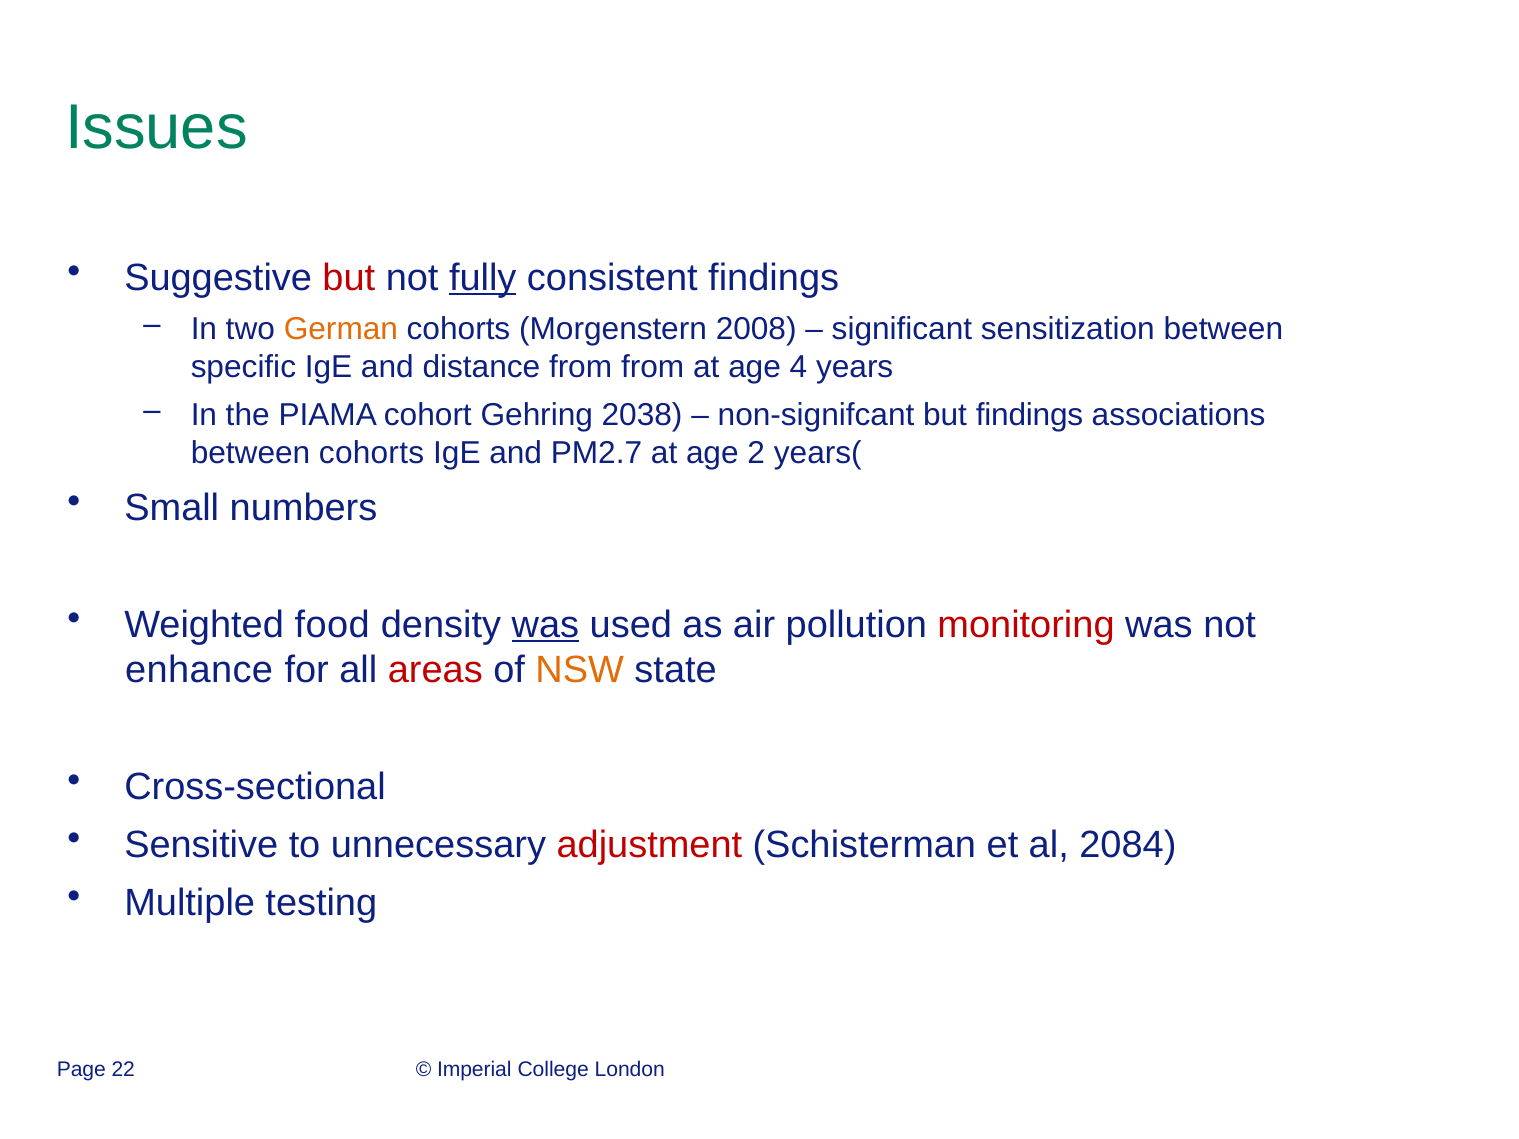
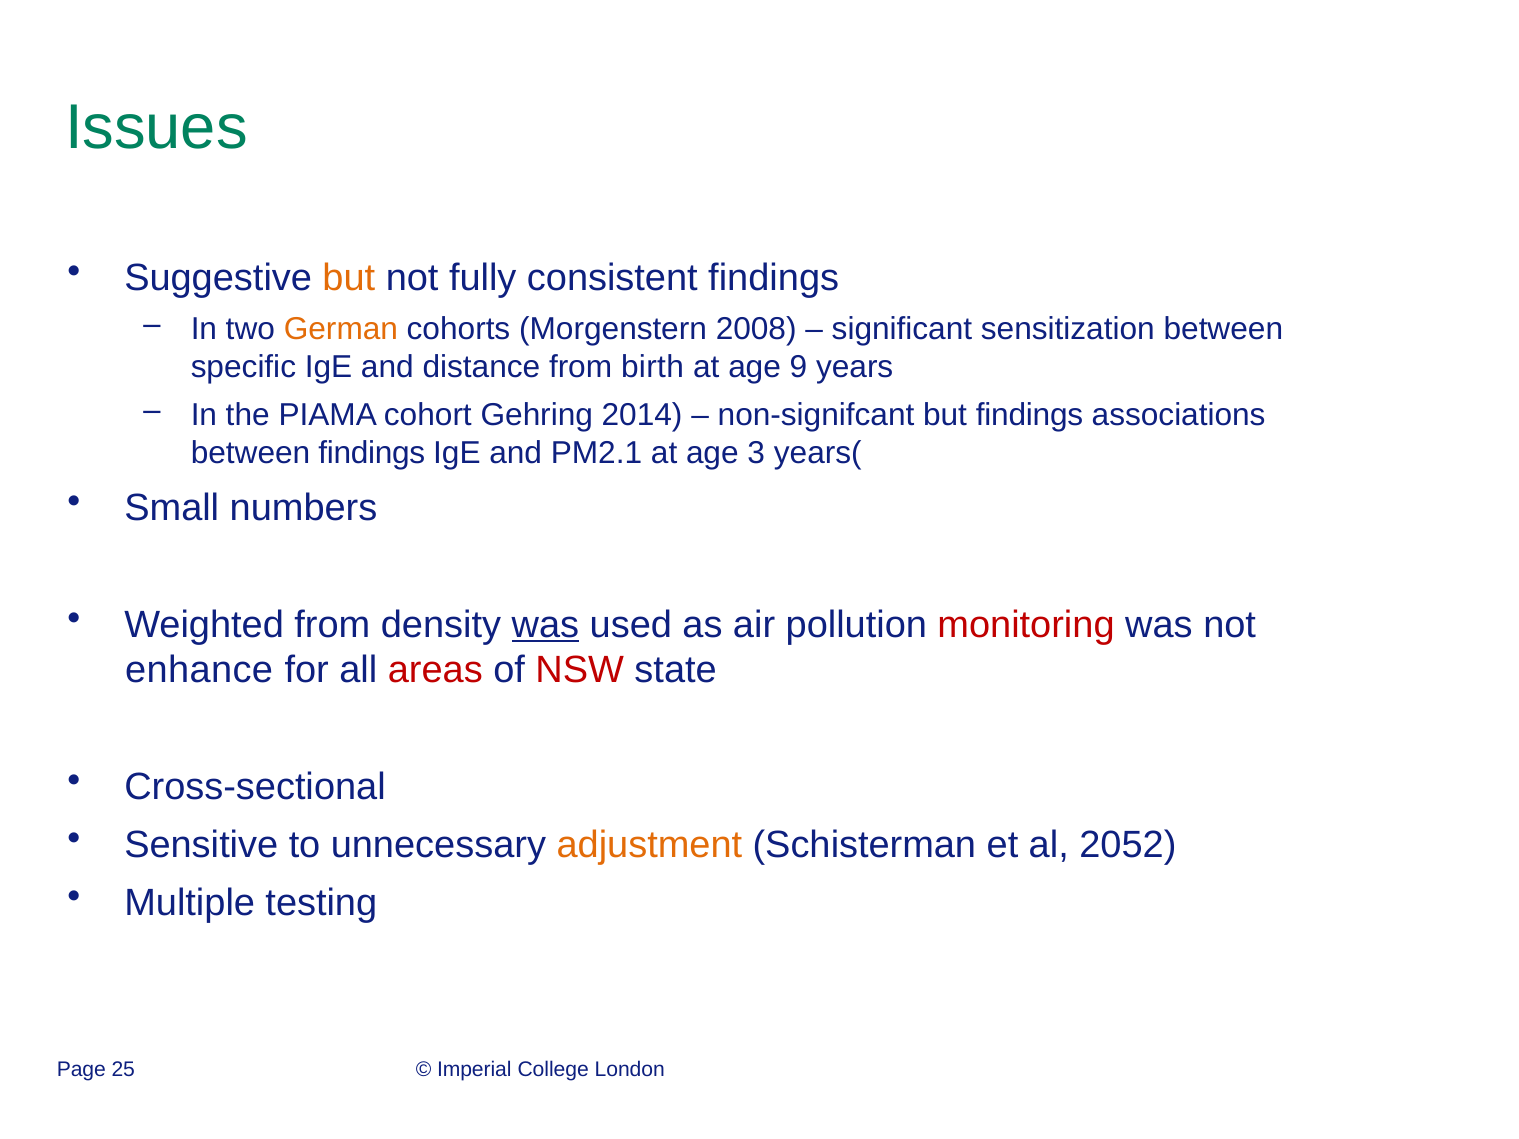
but colour: red -> orange (349, 278)
fully underline: present -> none (483, 278)
from from: from -> birth (652, 367)
4: 4 -> 9 (799, 367)
2038: 2038 -> 2014 (642, 416)
between cohorts: cohorts -> findings (372, 454)
PM2.7: PM2.7 -> PM2.1 (596, 454)
2: 2 -> 3 (756, 454)
Weighted food: food -> from (332, 625)
NSW colour: orange -> red (580, 670)
adjustment colour: red -> orange (649, 845)
2084: 2084 -> 2052 (1128, 845)
22: 22 -> 25 (123, 1070)
